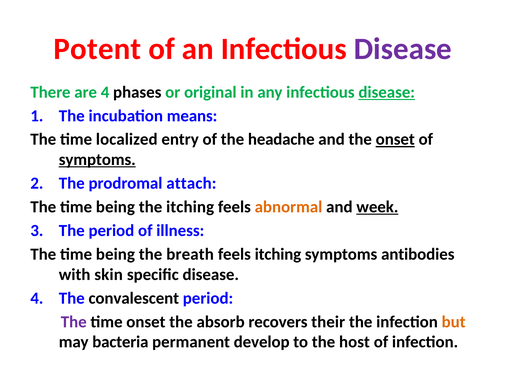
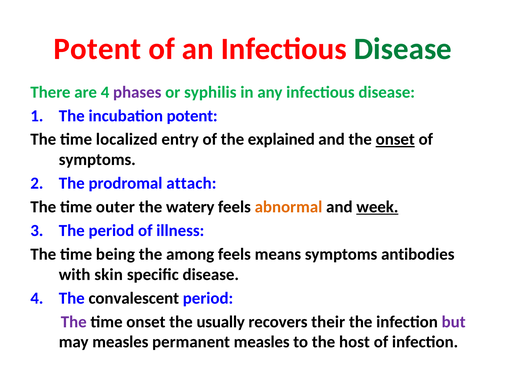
Disease colour: purple -> green (403, 49)
phases colour: black -> purple (137, 92)
original: original -> syphilis (210, 92)
disease underline: present -> none (387, 92)
incubation means: means -> potent (192, 116)
headache: headache -> explained (281, 139)
symptoms underline: present -> none (97, 159)
being: being -> outer (115, 207)
the itching: itching -> watery (190, 207)
breath: breath -> among (190, 254)
feels itching: itching -> means (278, 254)
absorb: absorb -> usually (221, 321)
but colour: orange -> purple (454, 321)
may bacteria: bacteria -> measles (120, 342)
permanent develop: develop -> measles (262, 342)
